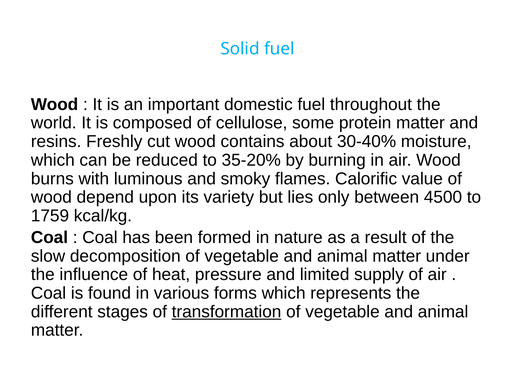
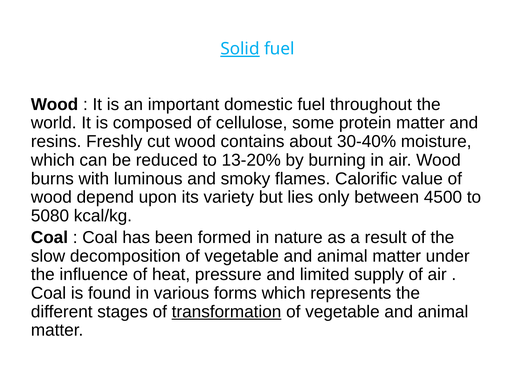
Solid underline: none -> present (240, 49)
35-20%: 35-20% -> 13-20% (251, 160)
1759: 1759 -> 5080 (50, 215)
